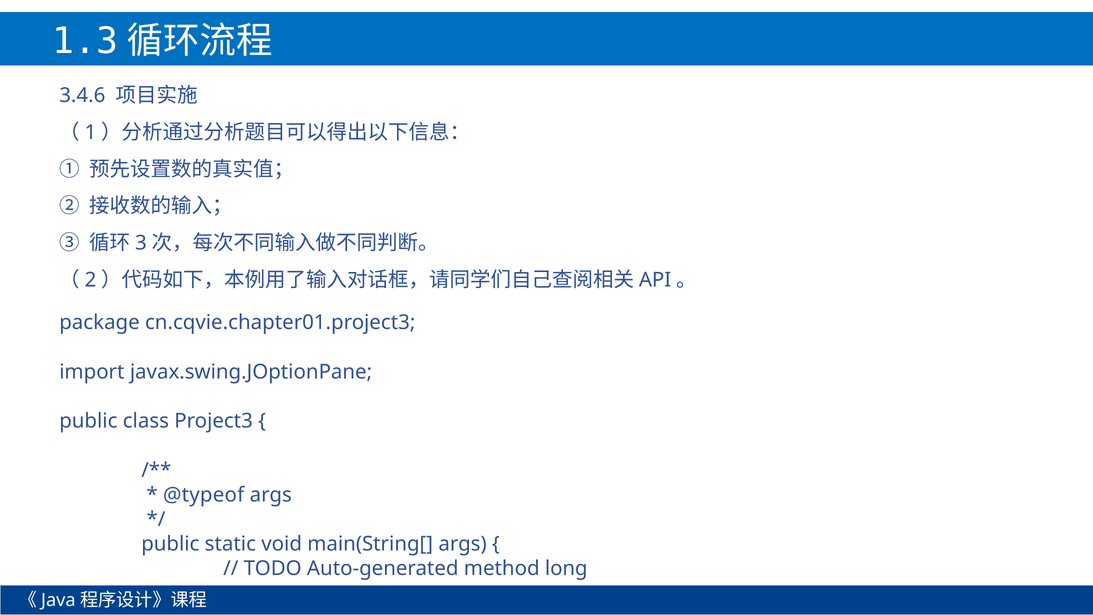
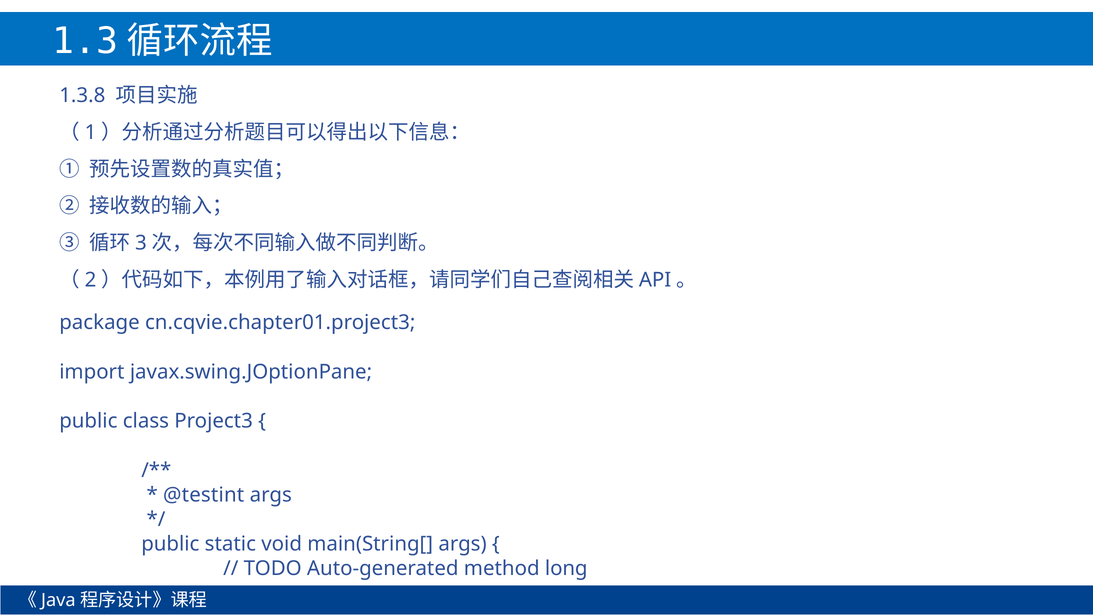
3.4.6: 3.4.6 -> 1.3.8 (82, 95)
@typeof: @typeof -> @testint (204, 495)
